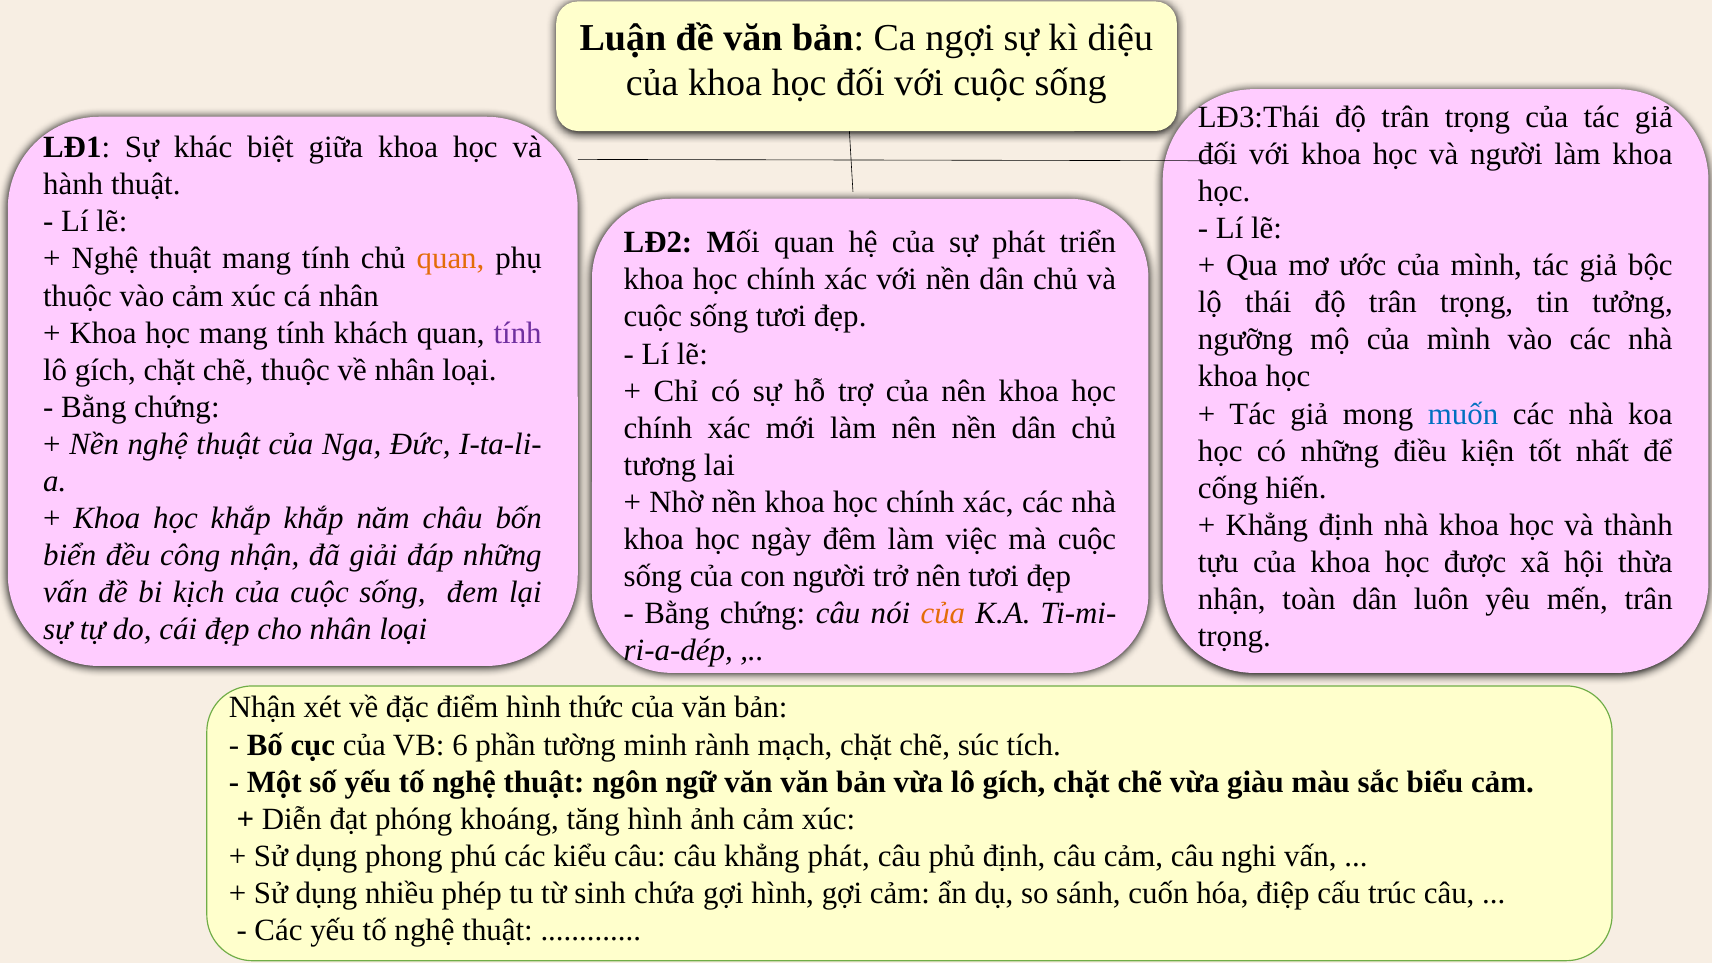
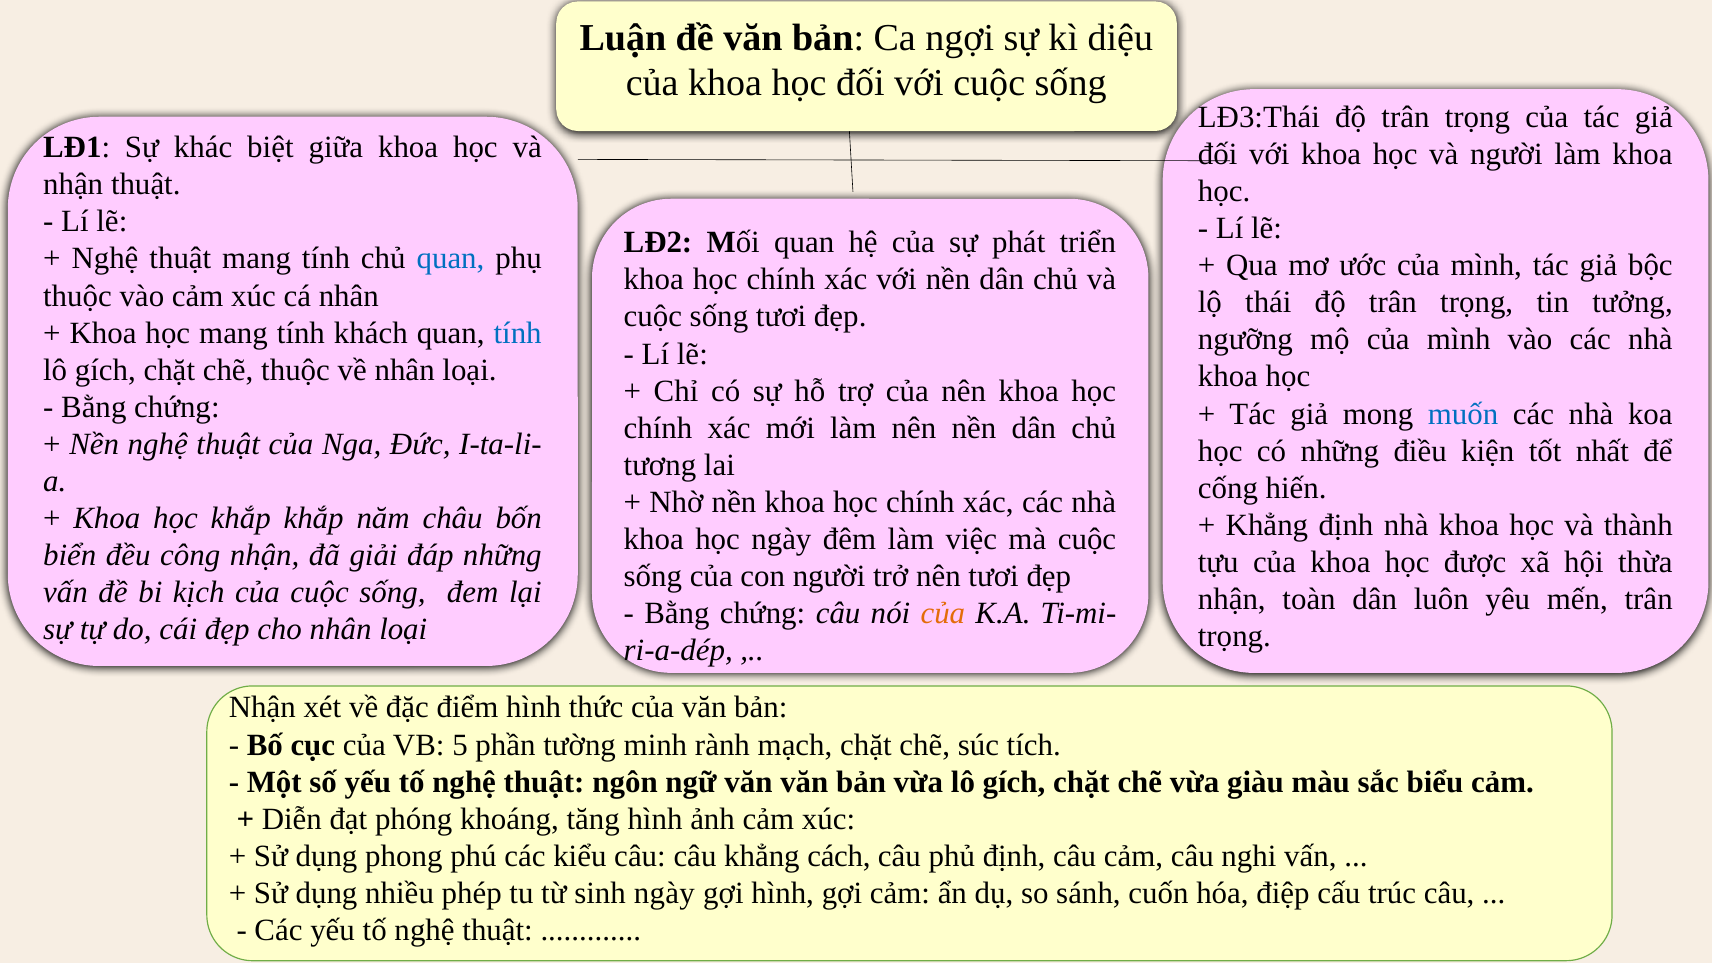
hành: hành -> nhận (73, 185)
quan colour: orange -> blue (451, 259)
tính colour: purple -> blue (518, 333)
6: 6 -> 5 (460, 745)
khẳng phát: phát -> cách (839, 856)
sinh chứa: chứa -> ngày (664, 893)
